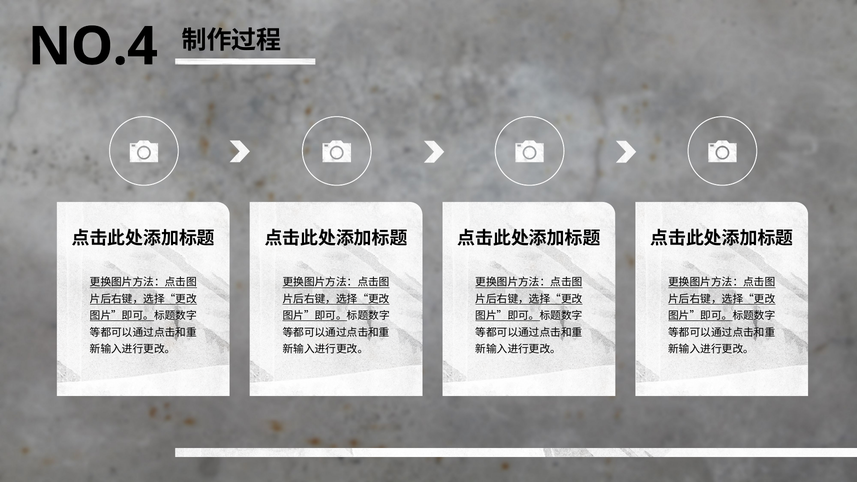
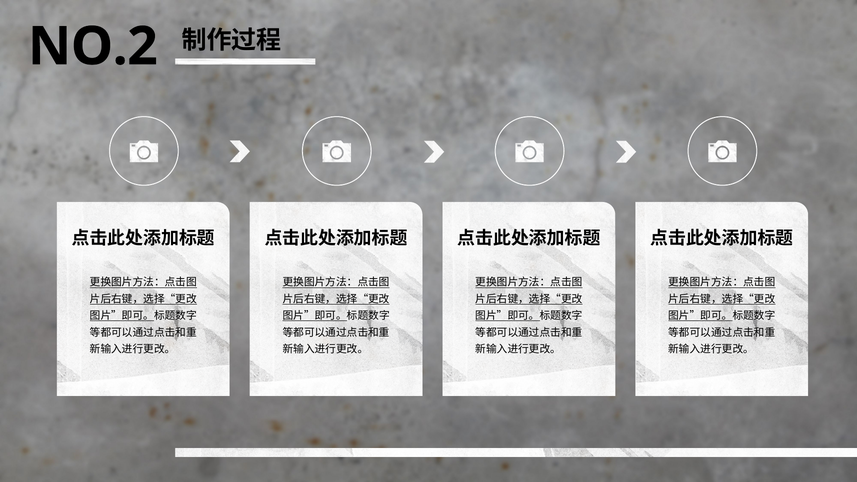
NO.4: NO.4 -> NO.2 (93, 47)
